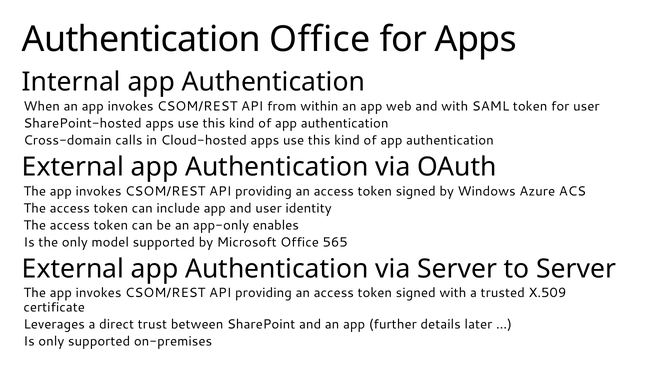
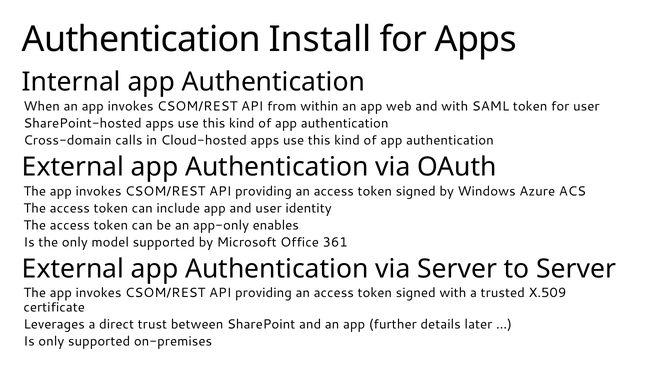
Authentication Office: Office -> Install (320, 39)
565: 565 -> 361 (335, 242)
